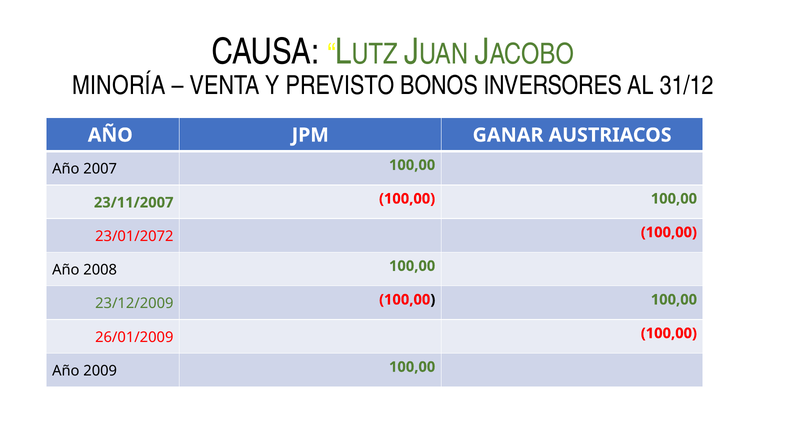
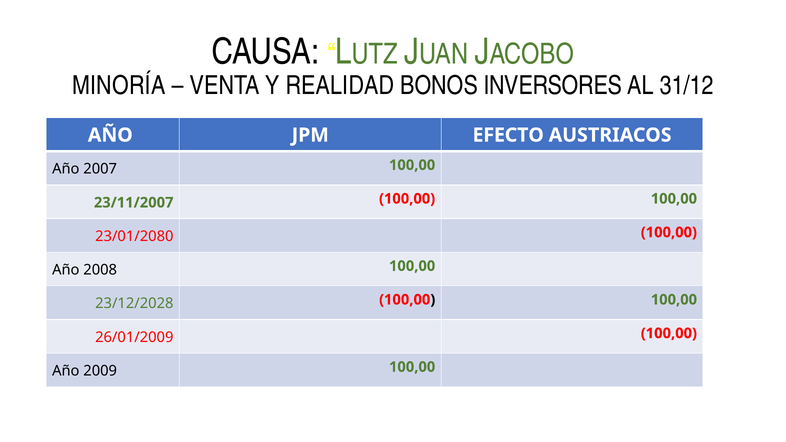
PREVISTO: PREVISTO -> REALIDAD (340, 86)
GANAR: GANAR -> EFECTO (508, 135)
23/01/2072: 23/01/2072 -> 23/01/2080 (134, 236)
23/12/2009: 23/12/2009 -> 23/12/2028 (134, 304)
